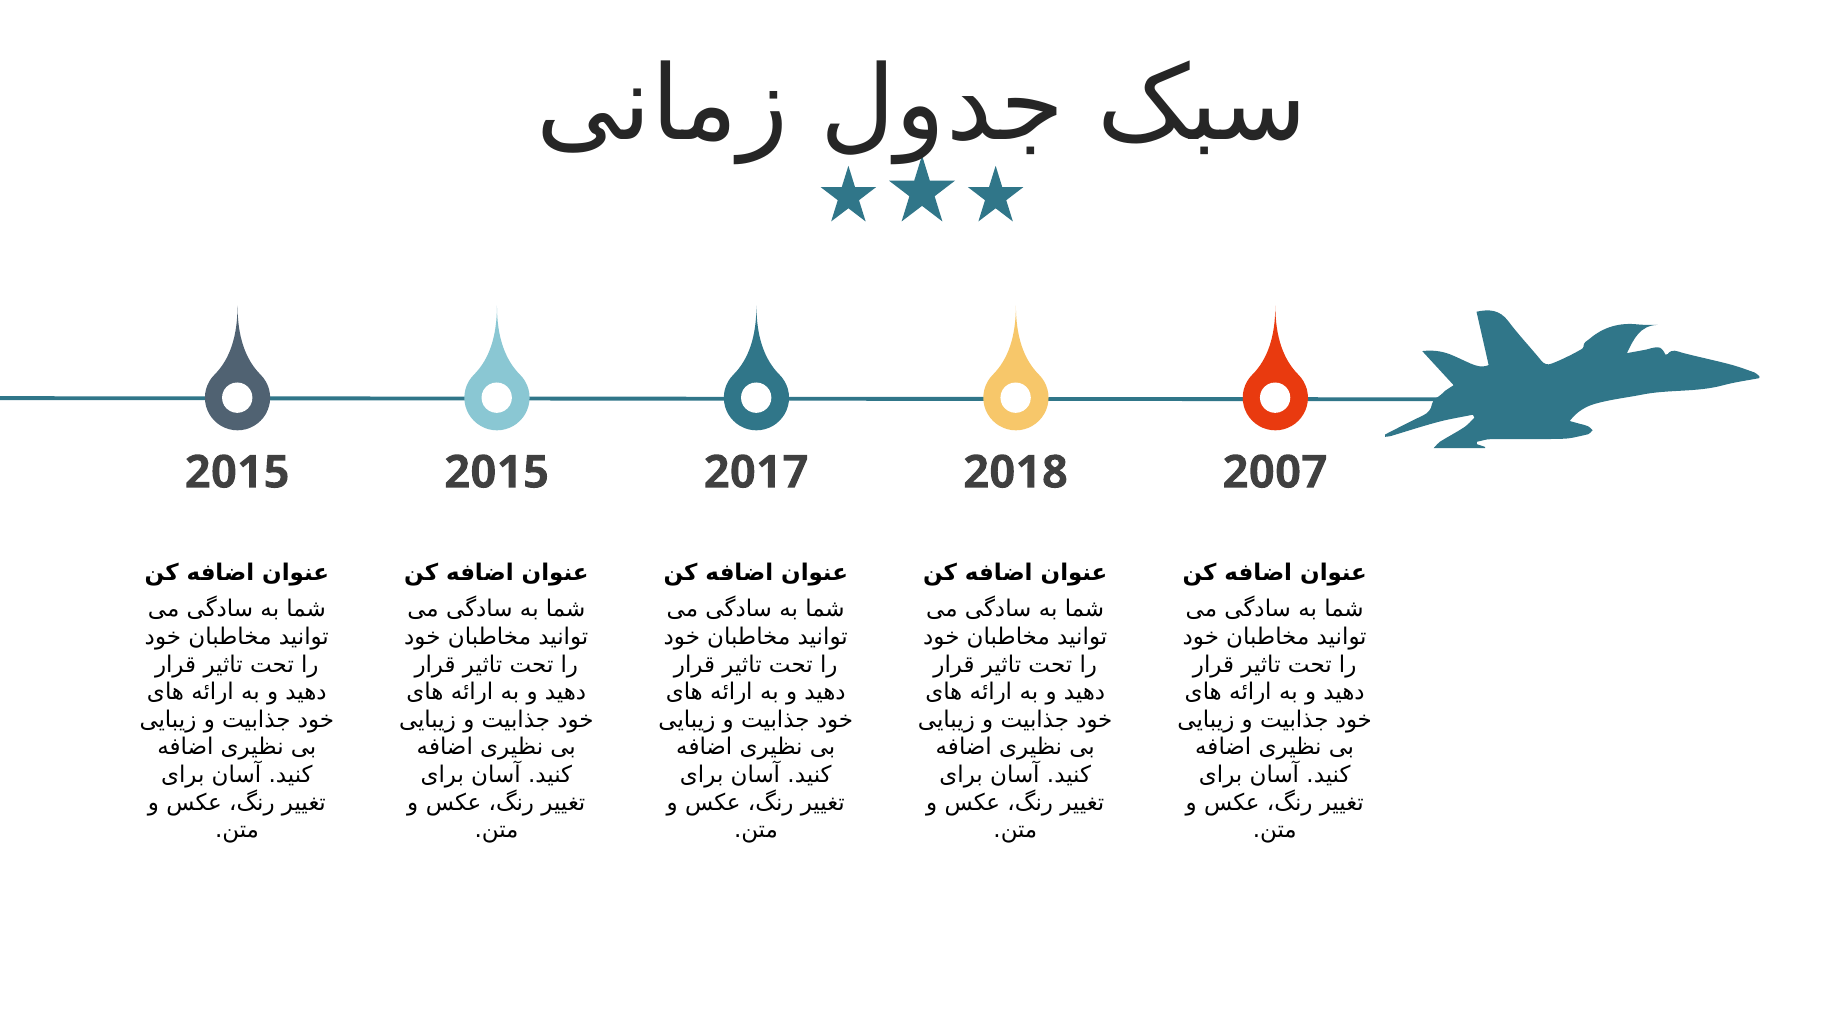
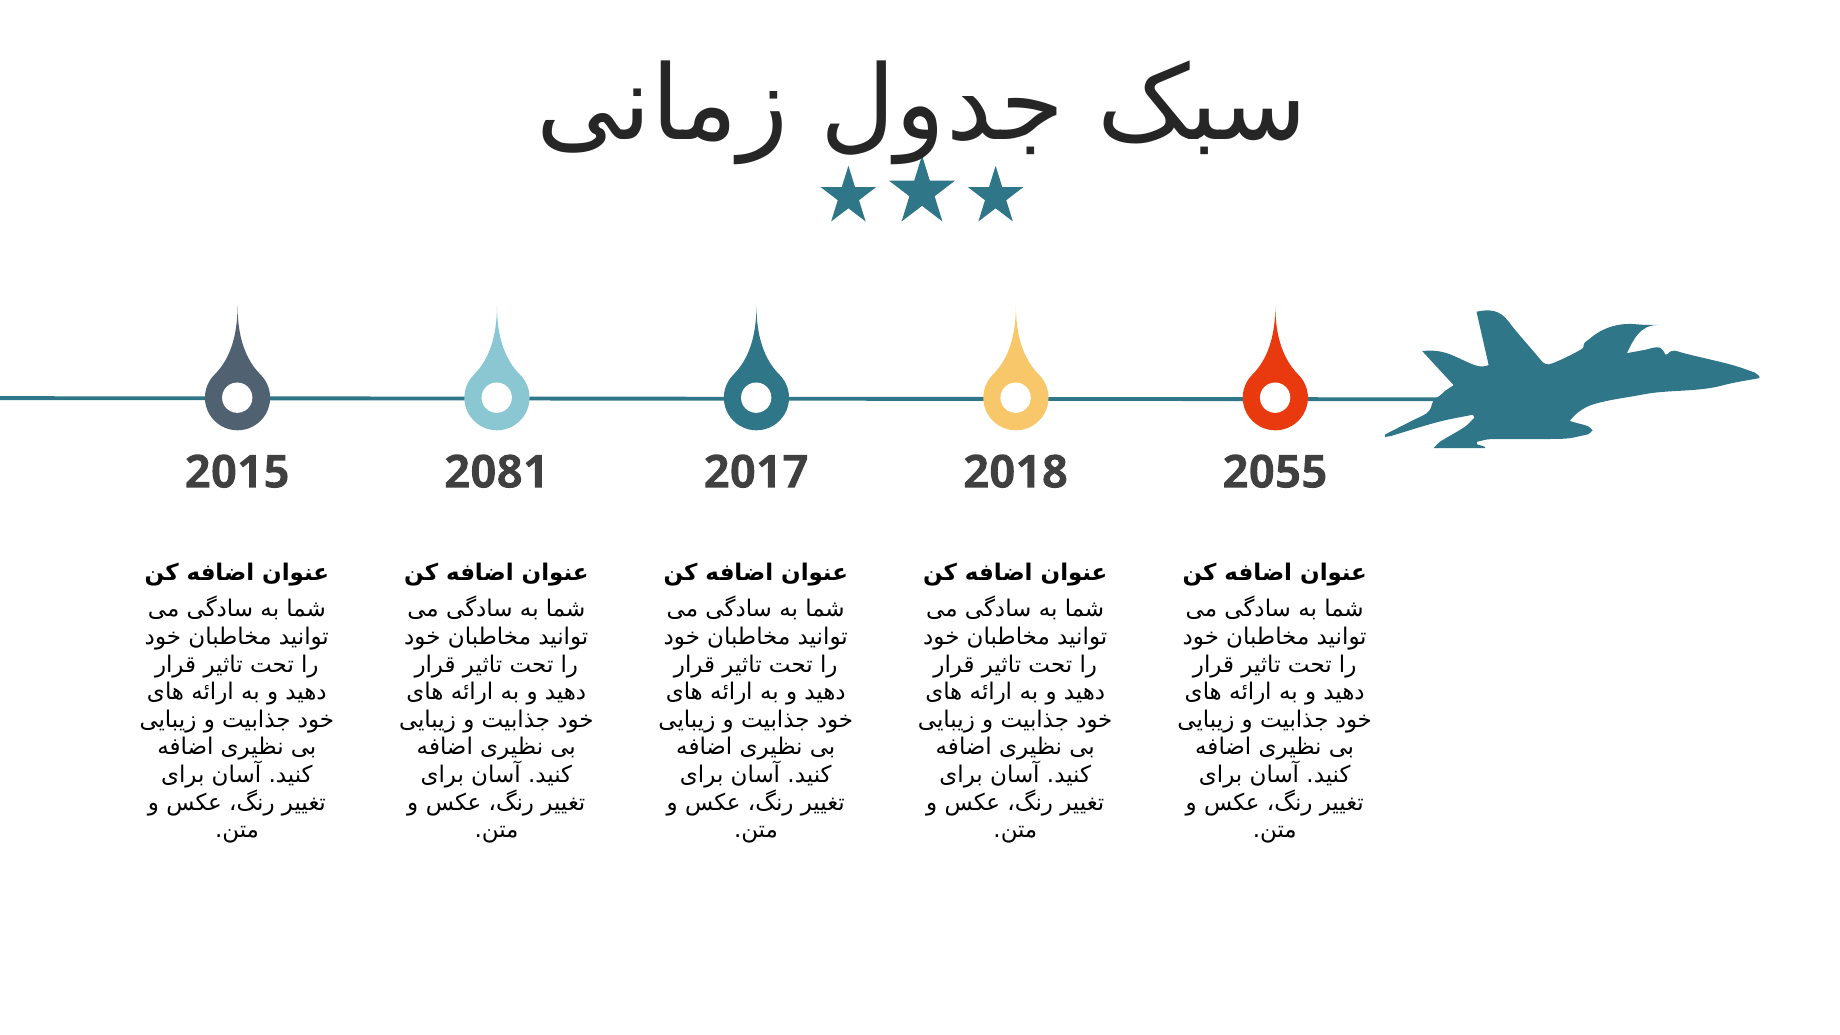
2015 2015: 2015 -> 2081 (497, 472)
2007: 2007 -> 2055 (1275, 472)
